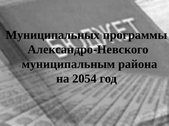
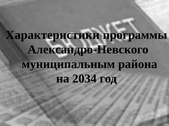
Муниципальных: Муниципальных -> Характеристики (53, 35)
2054: 2054 -> 2034 (84, 79)
